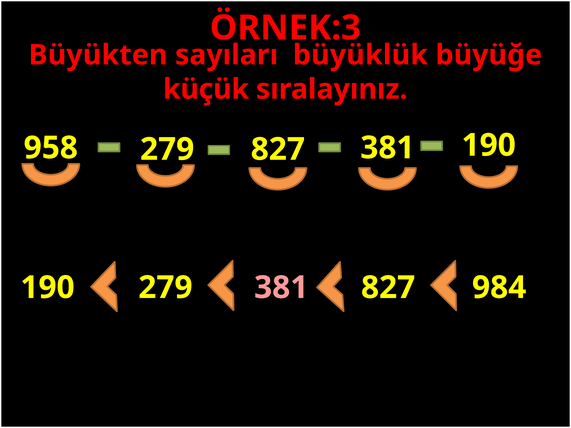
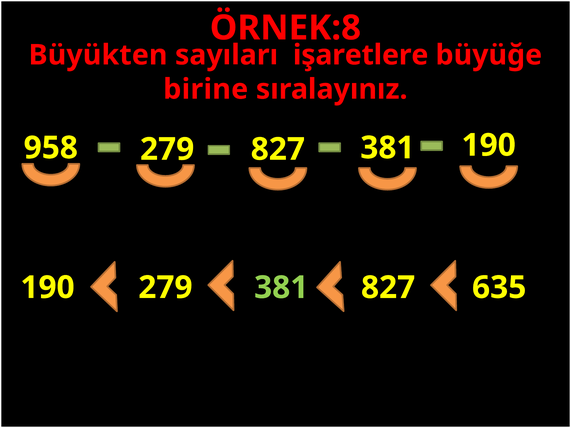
ÖRNEK:3: ÖRNEK:3 -> ÖRNEK:8 (285, 28)
büyüklük: büyüklük -> işaretlere (361, 55)
küçük: küçük -> birine (206, 89)
381 colour: pink -> light green (281, 288)
984: 984 -> 635 (499, 288)
